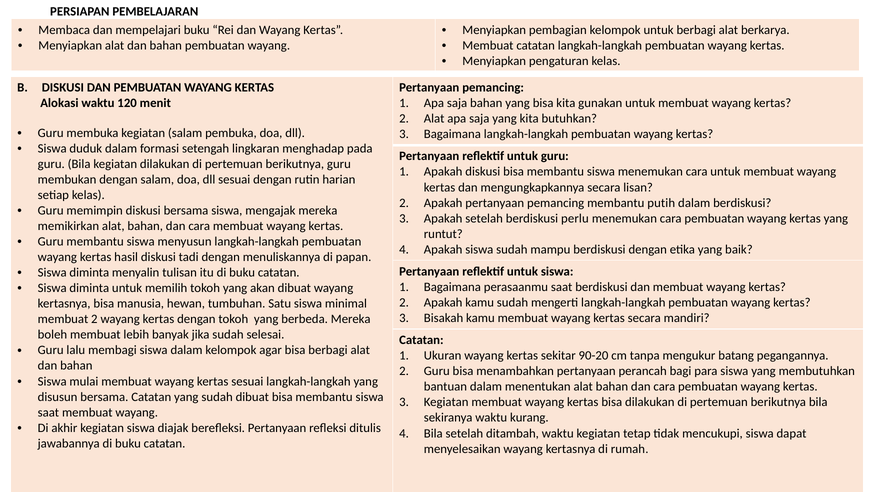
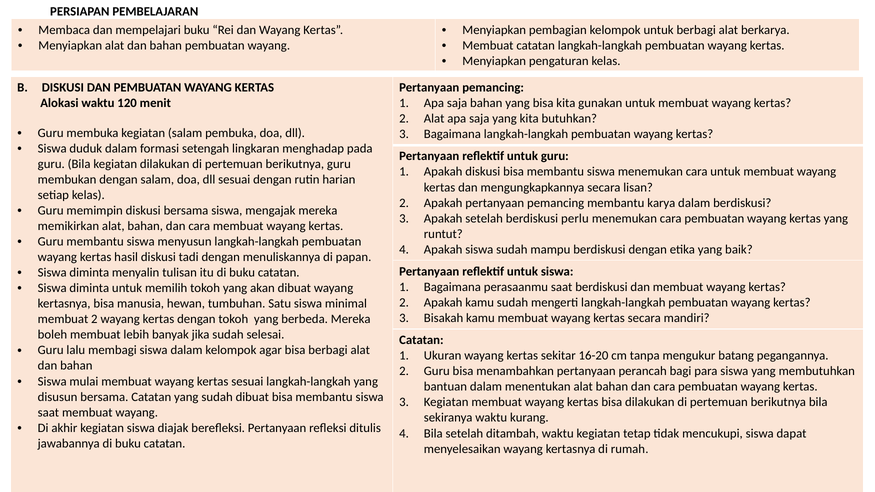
putih: putih -> karya (661, 203)
90-20: 90-20 -> 16-20 (593, 356)
